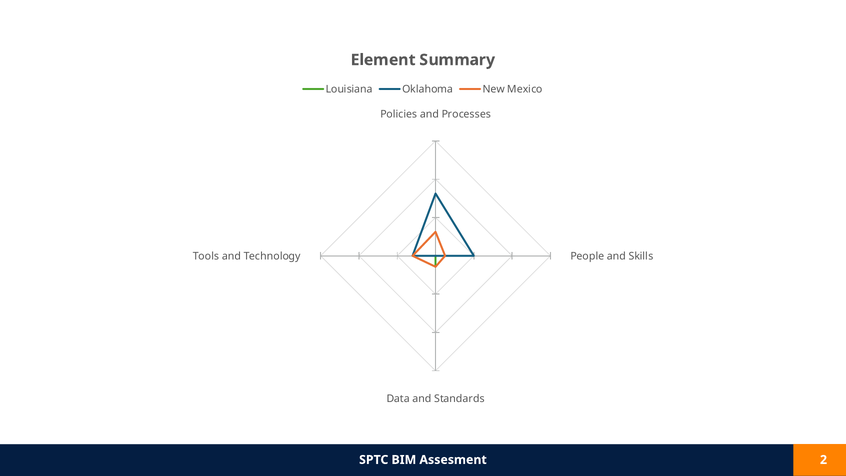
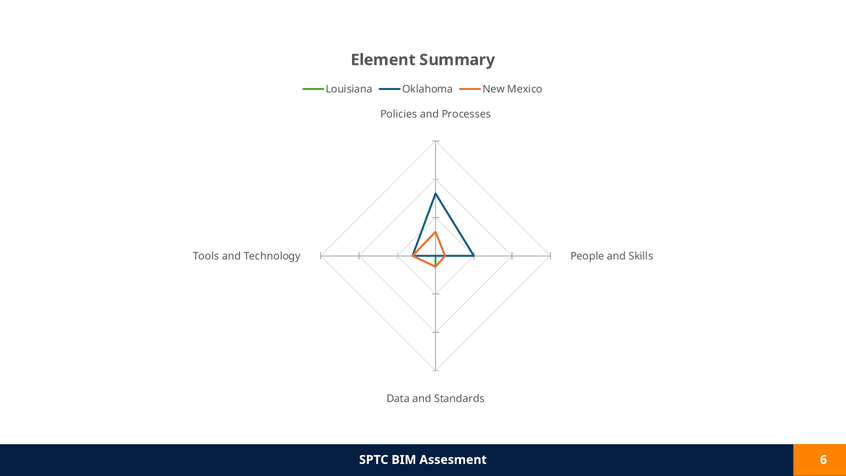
2: 2 -> 6 (824, 460)
